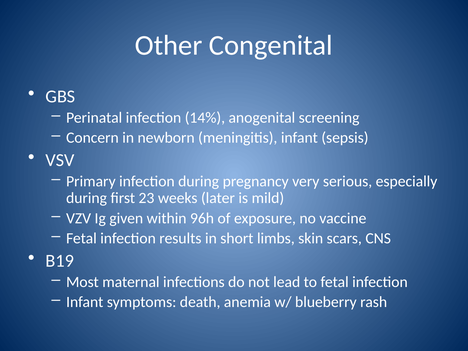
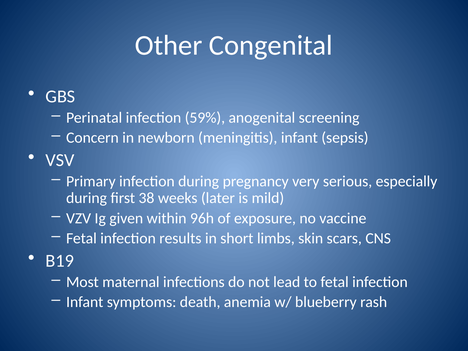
14%: 14% -> 59% (205, 118)
23: 23 -> 38 (146, 198)
